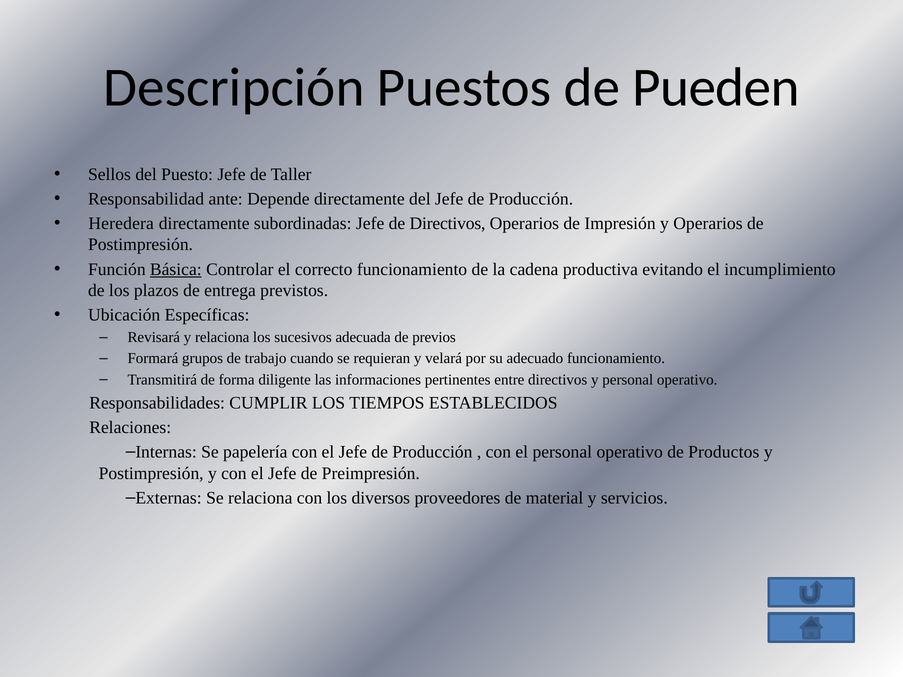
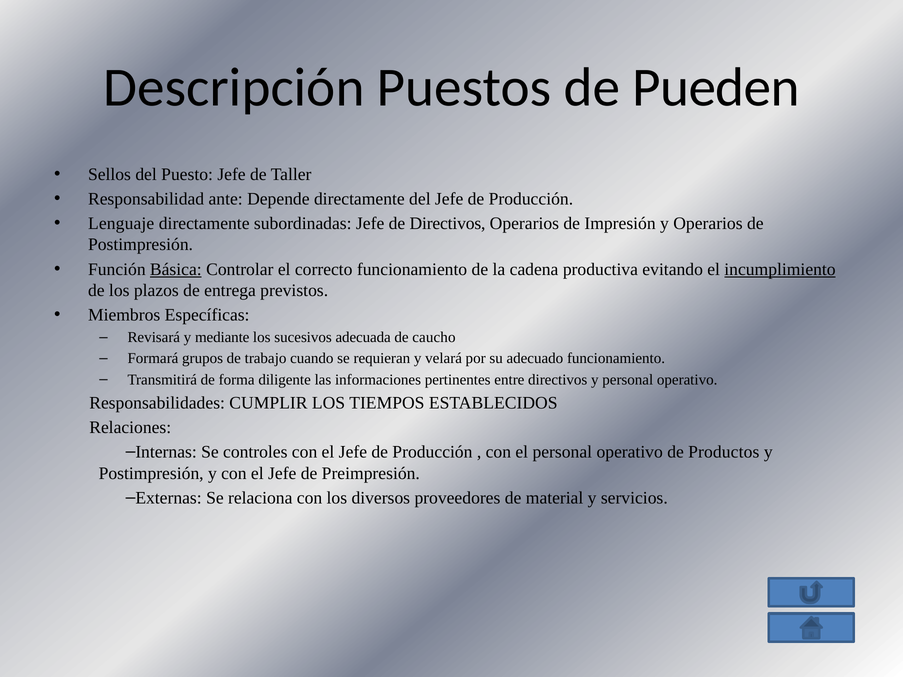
Heredera: Heredera -> Lenguaje (121, 224)
incumplimiento underline: none -> present (780, 269)
Ubicación: Ubicación -> Miembros (124, 315)
y relaciona: relaciona -> mediante (222, 338)
previos: previos -> caucho (434, 338)
papelería: papelería -> controles (255, 452)
